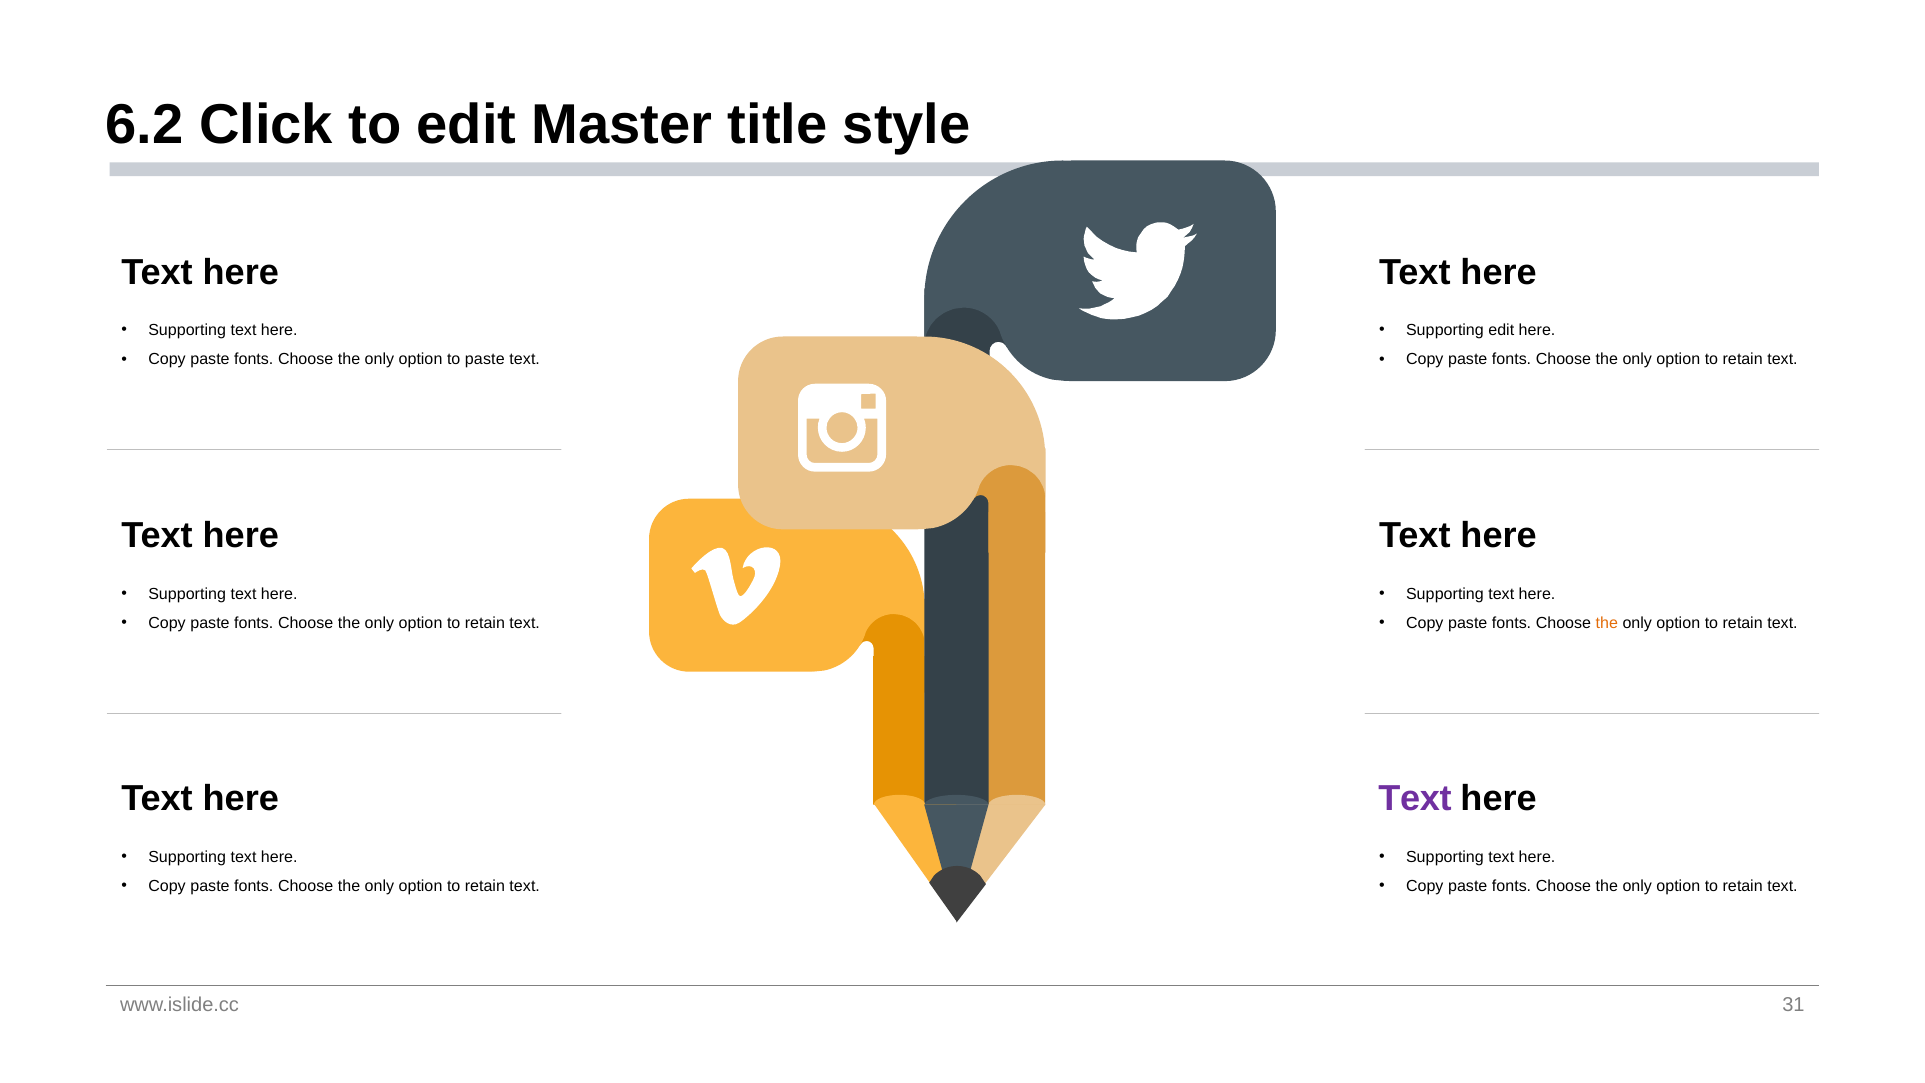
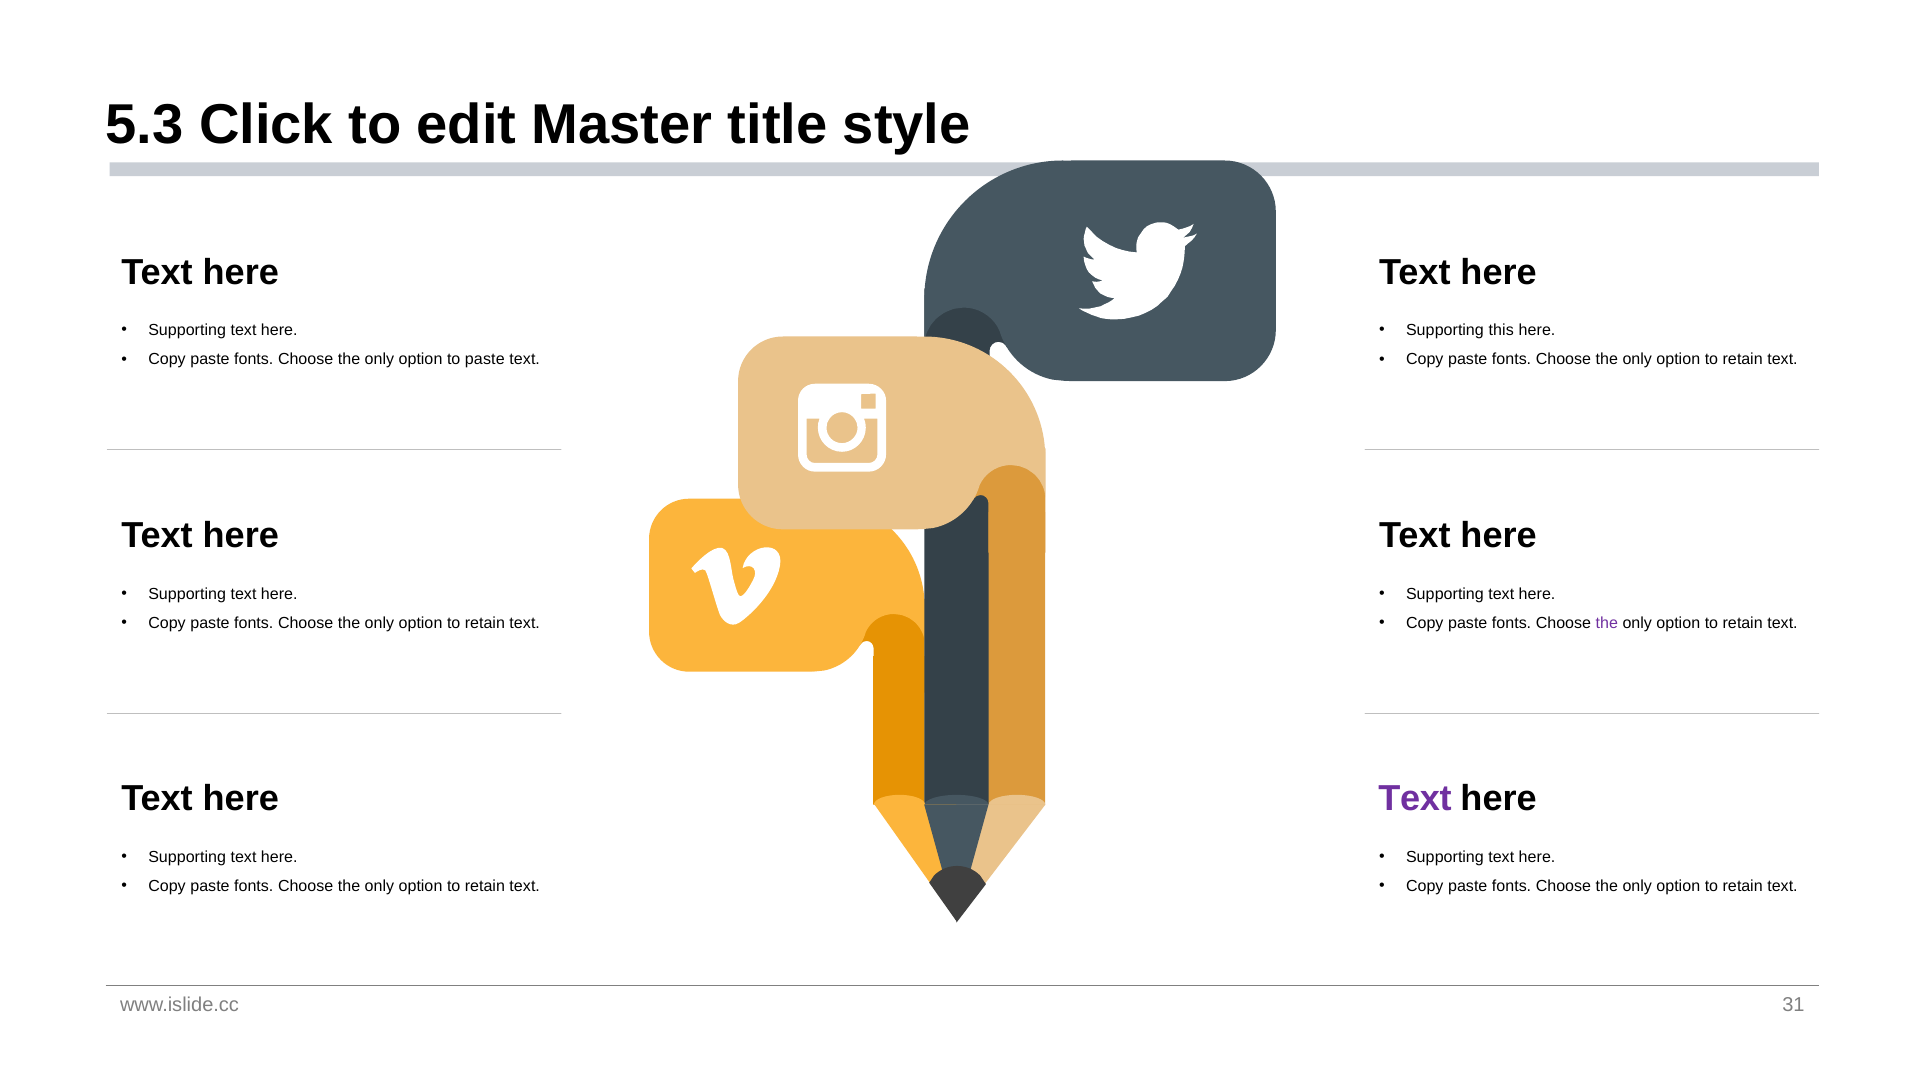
6.2: 6.2 -> 5.3 (145, 124)
Supporting edit: edit -> this (1501, 331)
the colour: orange -> purple (1607, 623)
